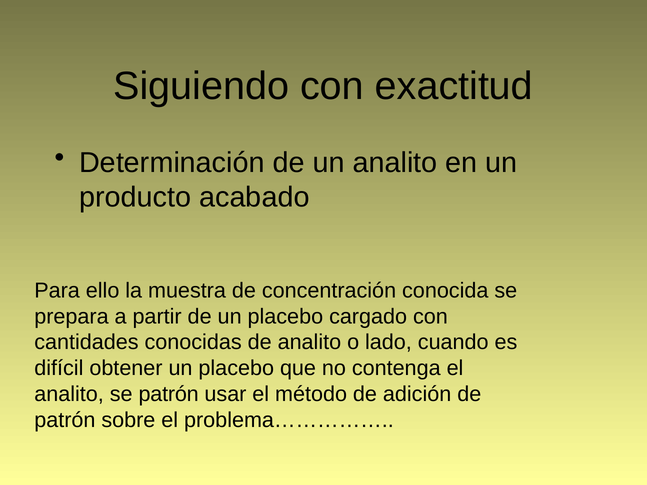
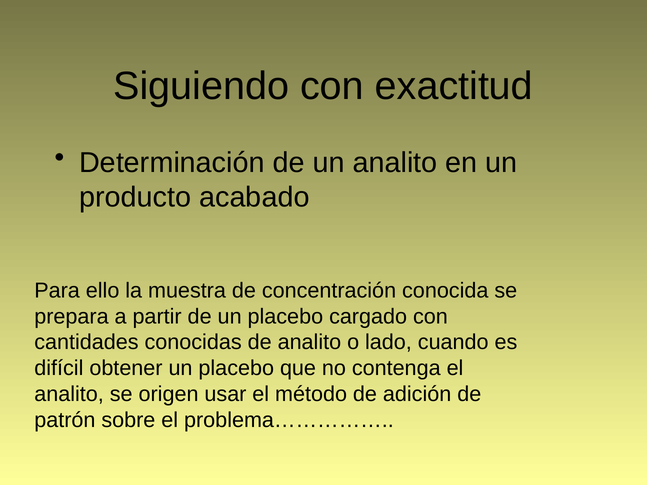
se patrón: patrón -> origen (169, 394)
